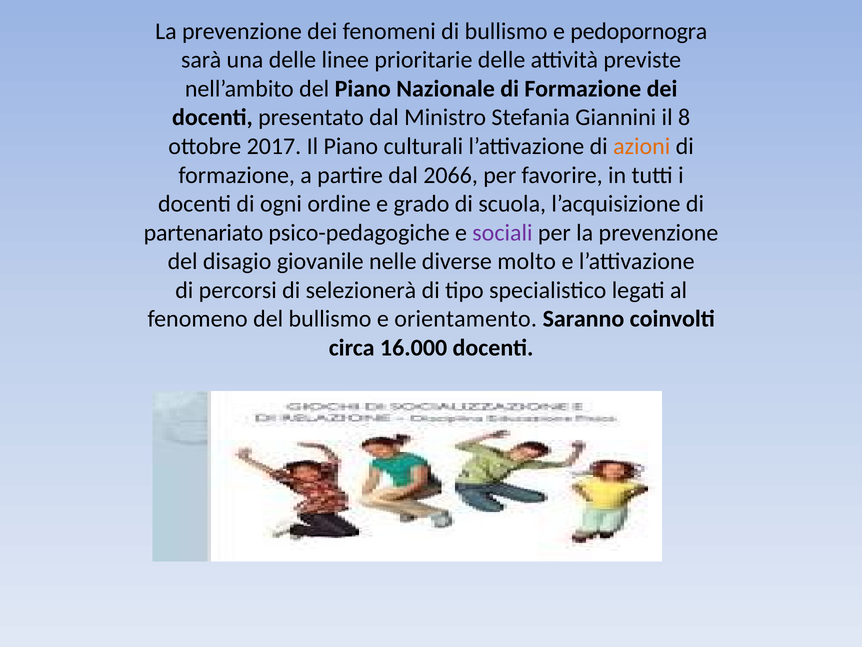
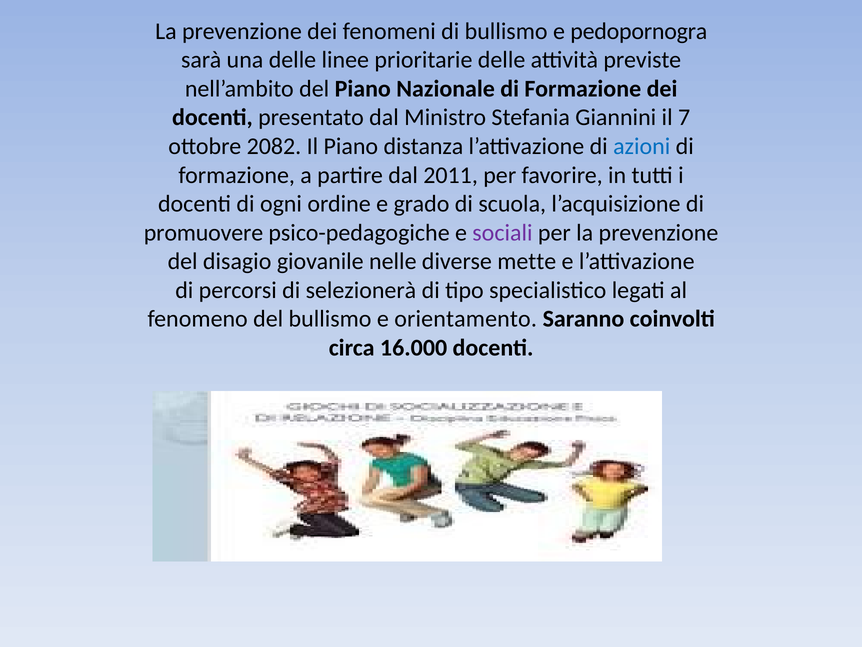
8: 8 -> 7 (684, 117)
2017: 2017 -> 2082 (274, 146)
culturali: culturali -> distanza (423, 146)
azioni colour: orange -> blue (642, 146)
2066: 2066 -> 2011 (451, 175)
partenariato: partenariato -> promuovere (203, 232)
molto: molto -> mette (527, 261)
